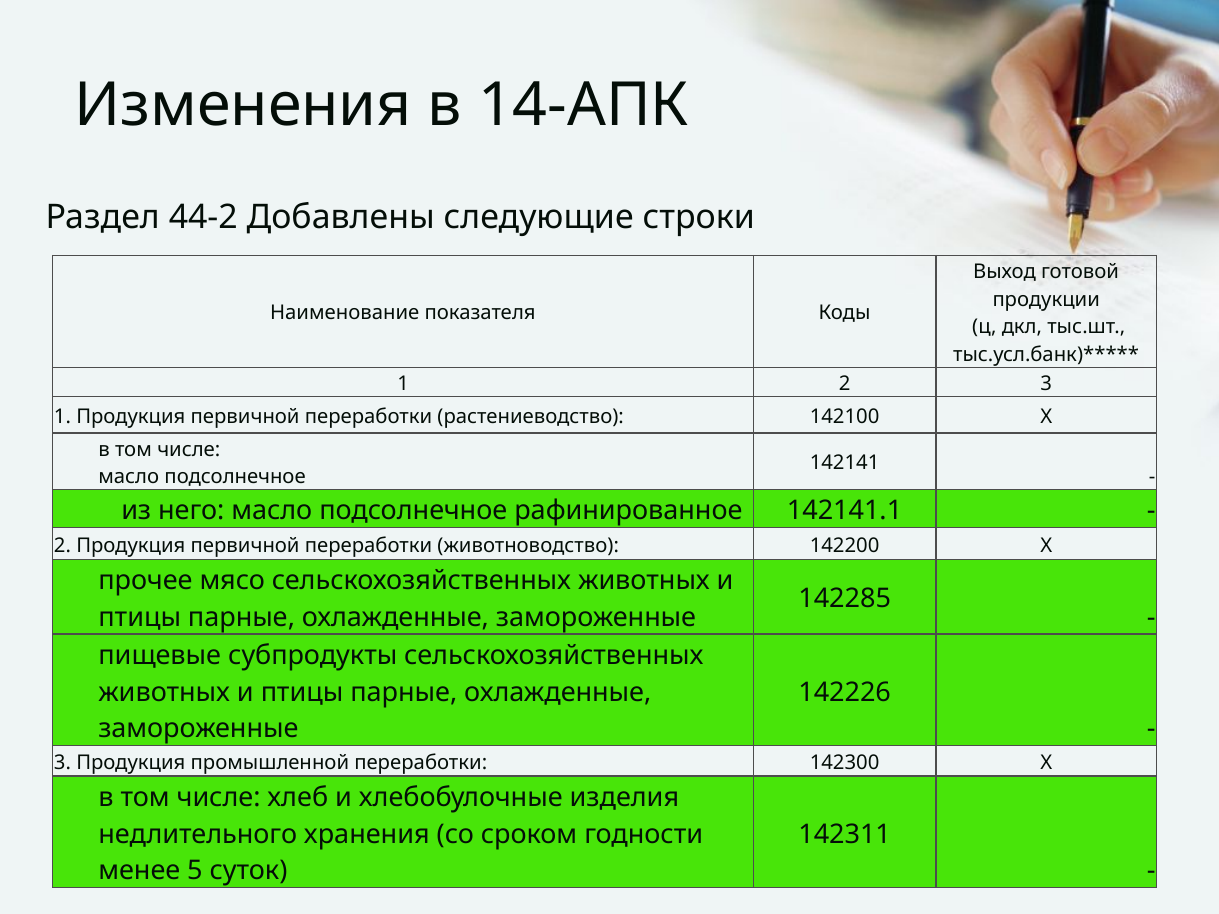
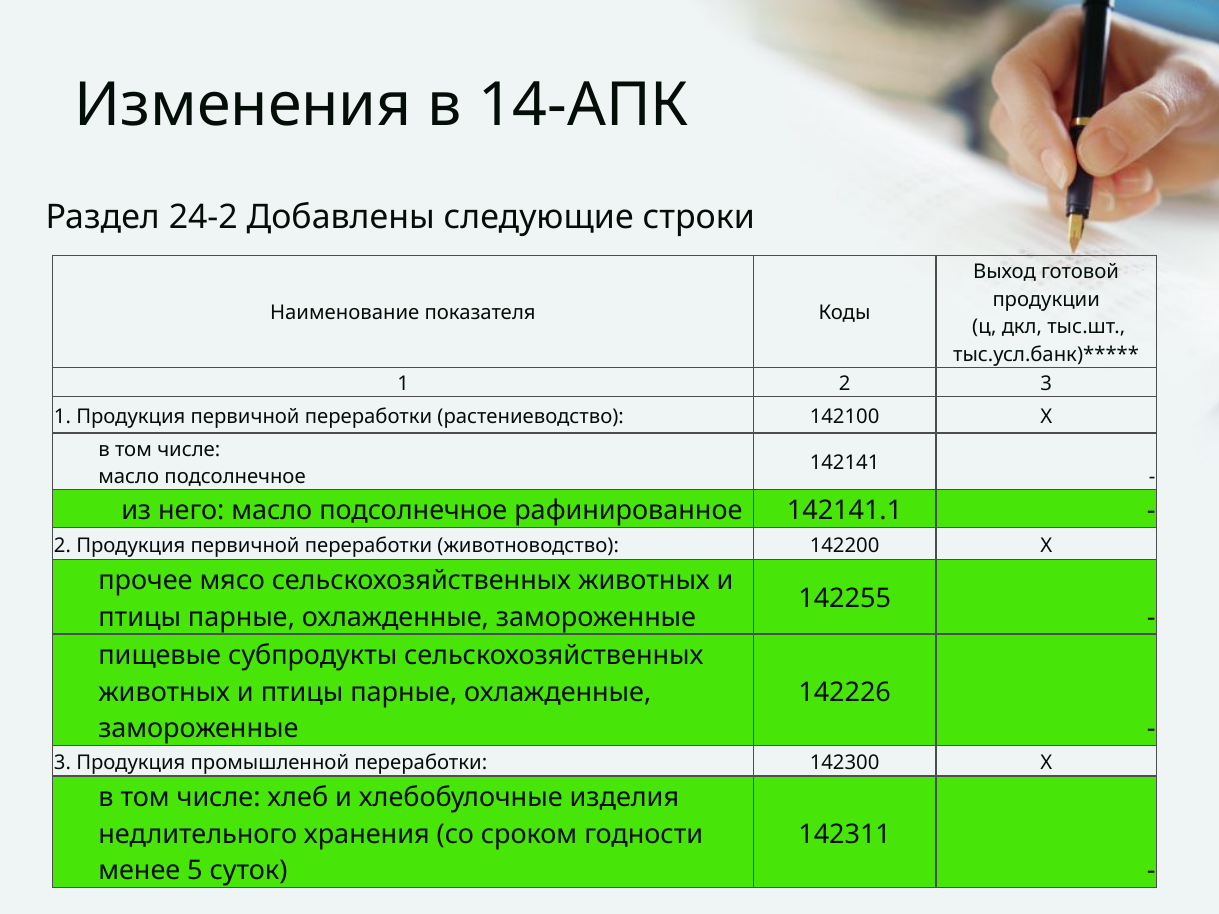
44-2: 44-2 -> 24-2 (203, 217)
142285: 142285 -> 142255 (845, 599)
